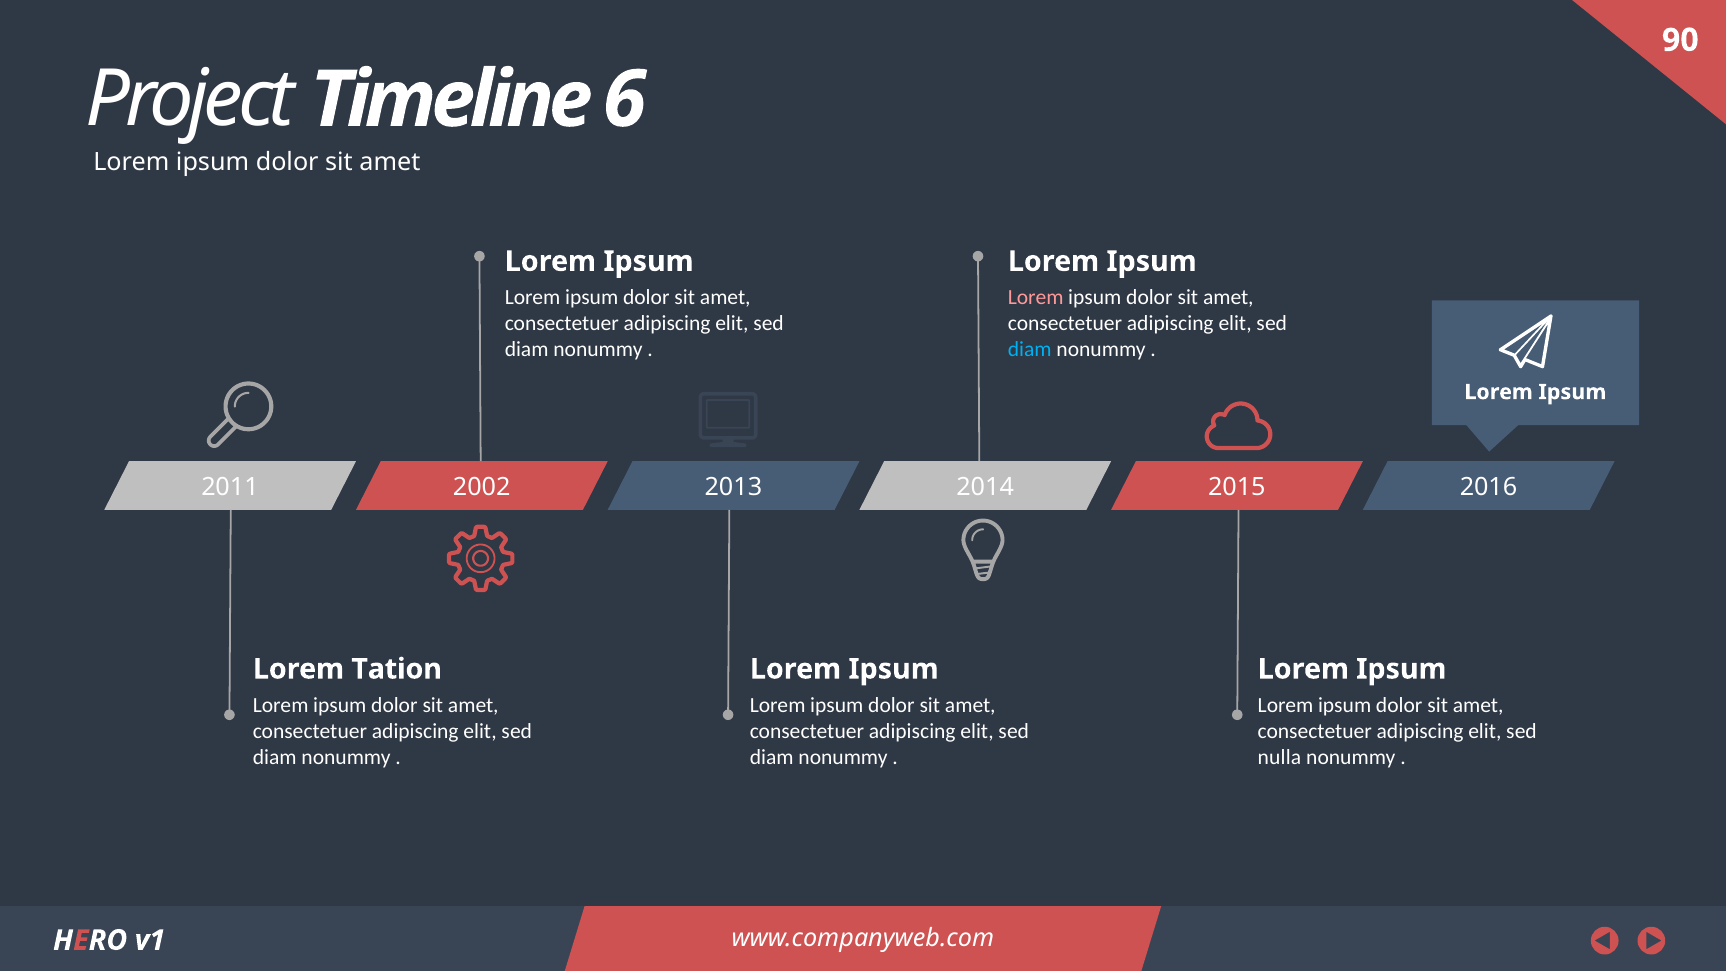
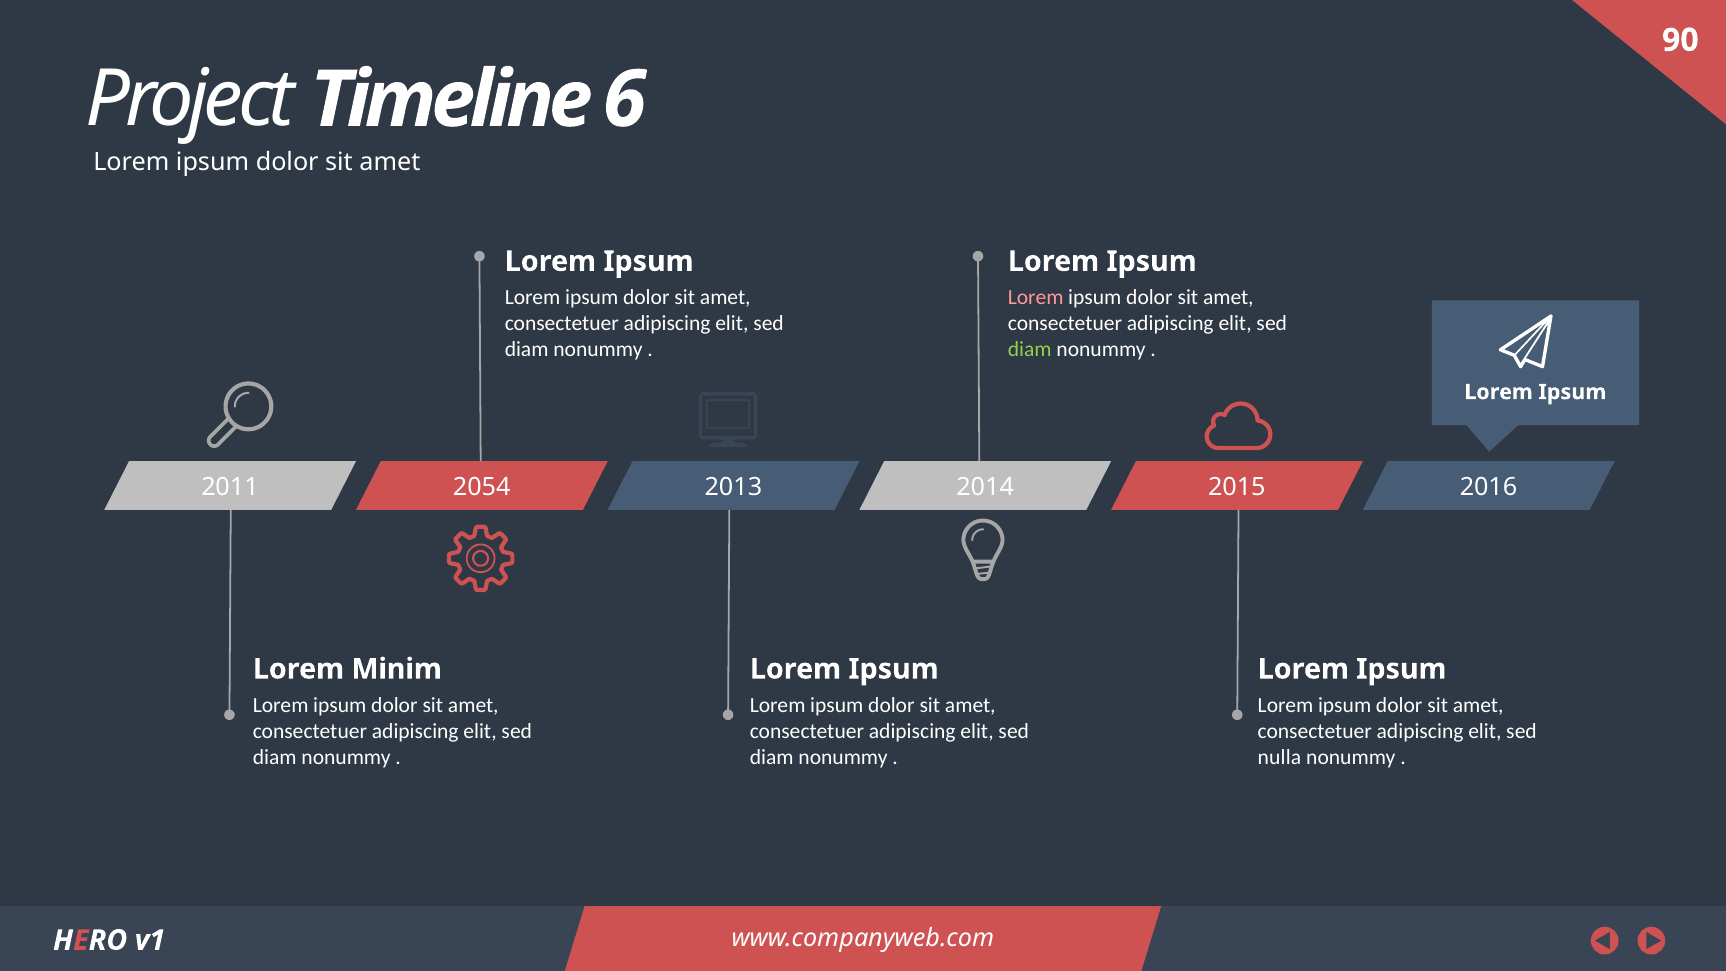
diam colour: light blue -> light green (1030, 349)
2002: 2002 -> 2054 (482, 487)
Tation: Tation -> Minim (397, 669)
